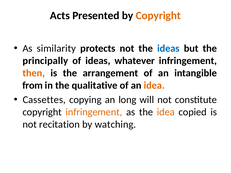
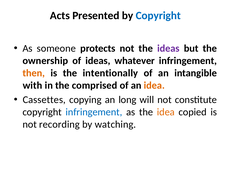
Copyright colour: orange -> blue (158, 16)
similarity: similarity -> someone (56, 48)
ideas colour: blue -> purple (168, 48)
principally: principally -> ownership (45, 61)
arrangement: arrangement -> intentionally (110, 73)
from: from -> with (32, 85)
qualitative: qualitative -> comprised (95, 85)
infringement colour: orange -> blue (94, 112)
recitation: recitation -> recording (59, 125)
